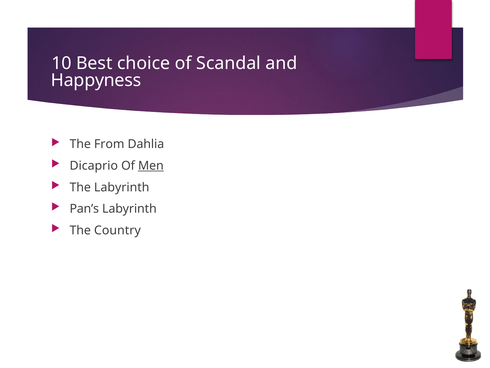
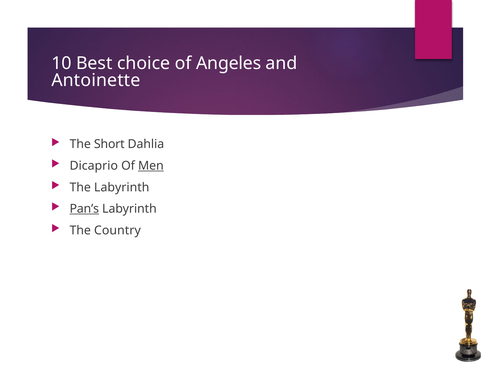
Scandal: Scandal -> Angeles (229, 63)
Happyness: Happyness -> Antoinette (96, 80)
From: From -> Short (109, 144)
Pan’s underline: none -> present (84, 209)
